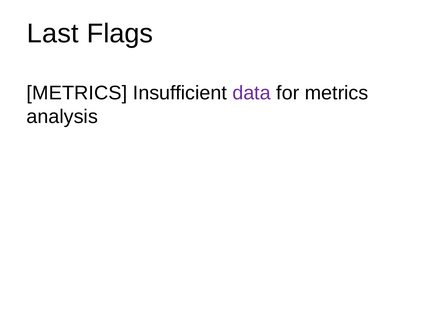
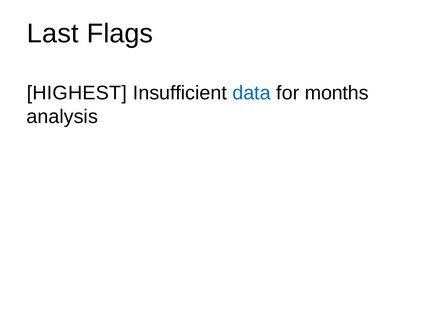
METRICS: METRICS -> HIGHEST (77, 93)
data colour: purple -> blue (252, 93)
for metrics: metrics -> months (337, 93)
